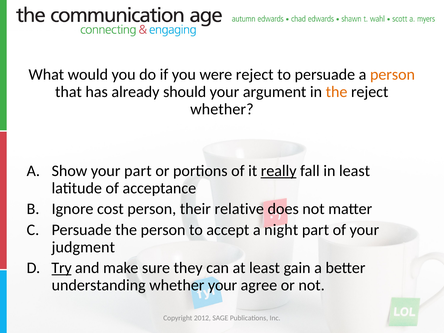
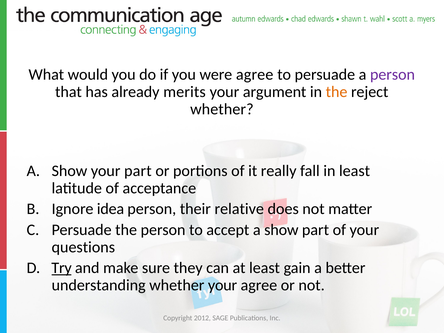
were reject: reject -> agree (255, 74)
person colour: orange -> purple (392, 74)
should: should -> merits (185, 92)
really underline: present -> none (279, 171)
cost: cost -> idea (110, 209)
accept a night: night -> show (281, 230)
judgment: judgment -> questions (83, 247)
